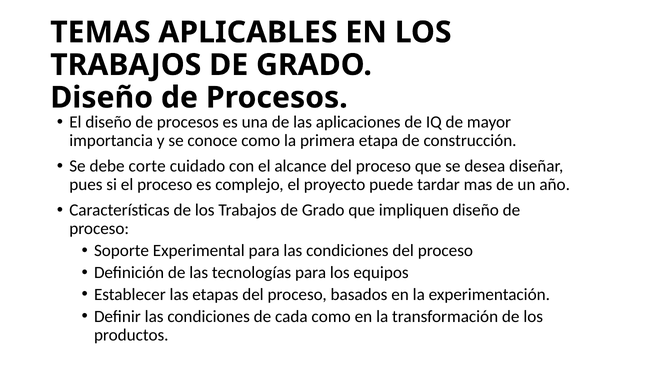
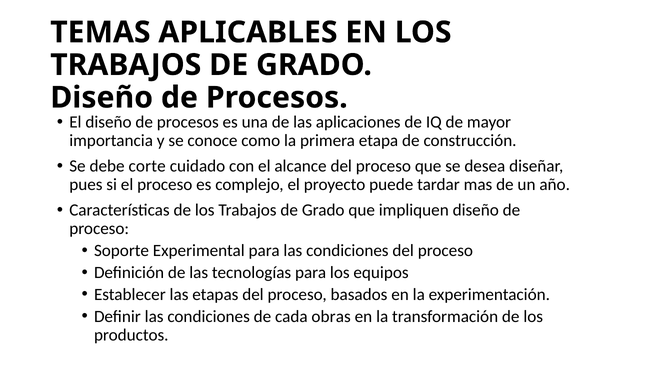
cada como: como -> obras (331, 316)
